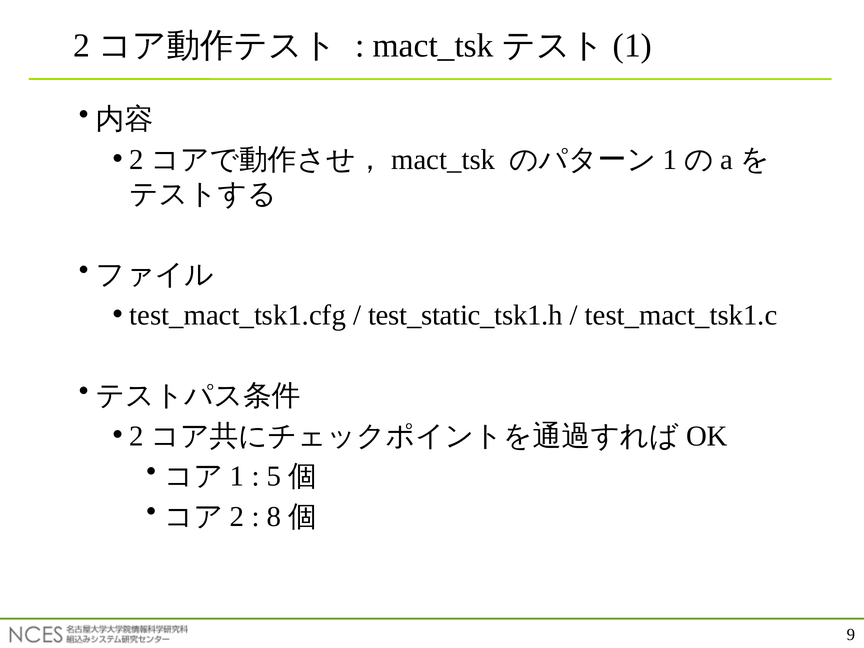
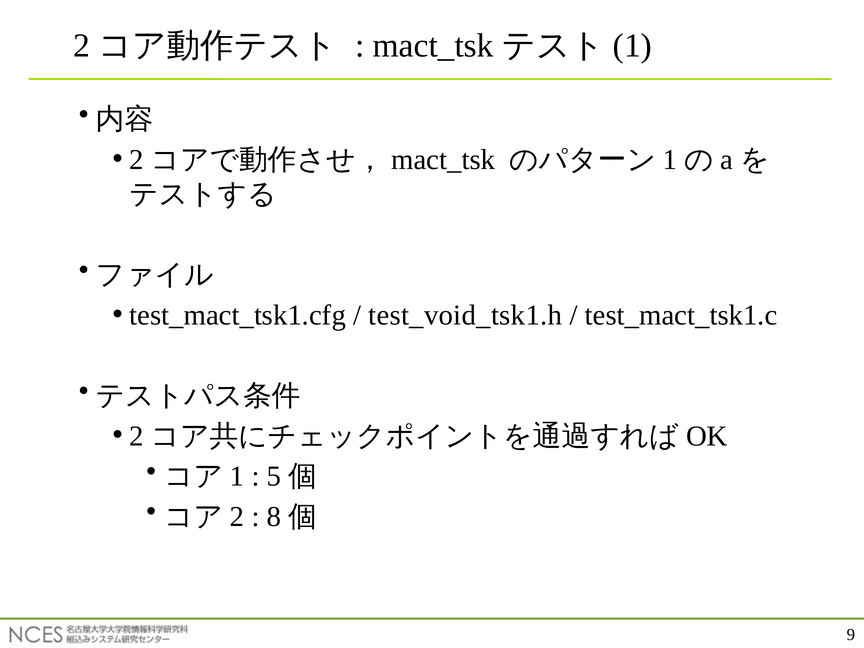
test_static_tsk1.h: test_static_tsk1.h -> test_void_tsk1.h (465, 315)
